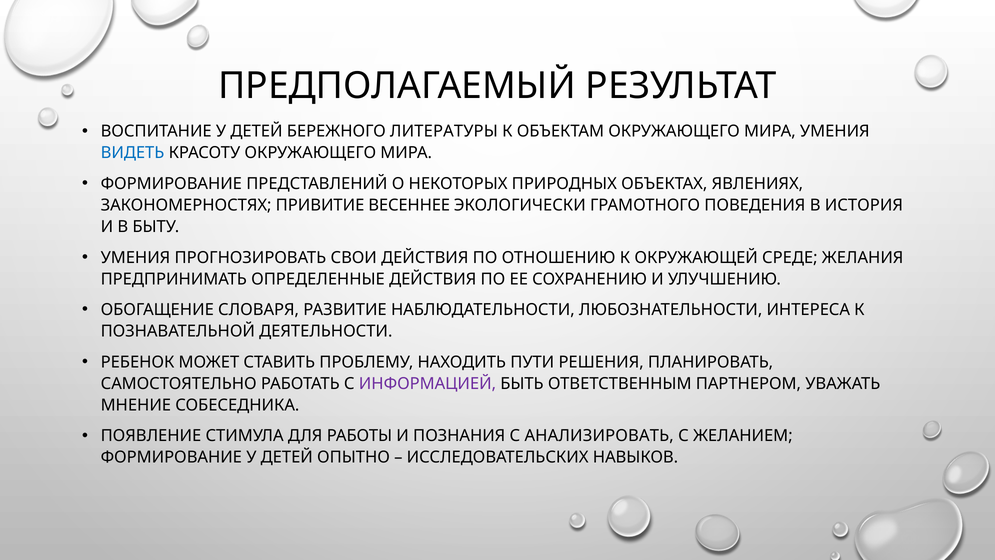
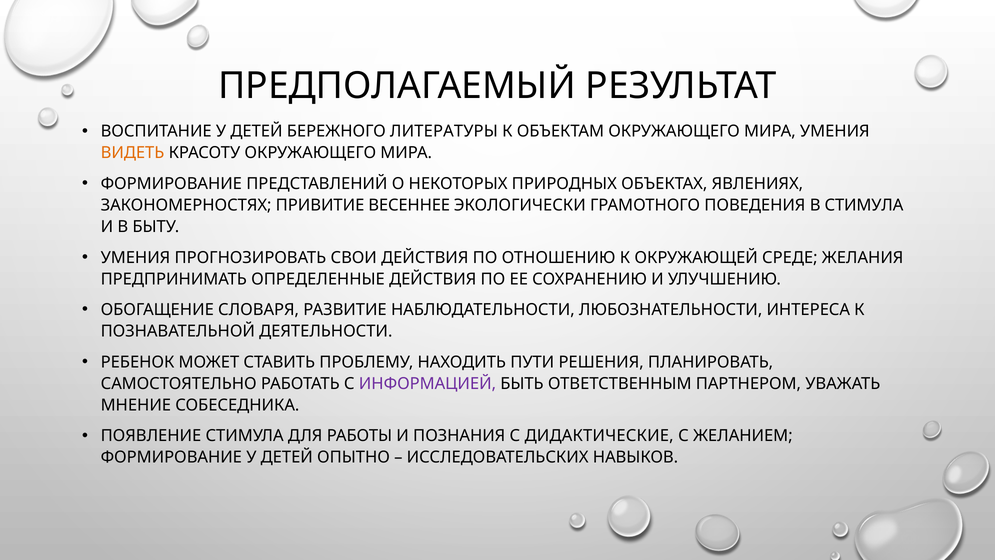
ВИДЕТЬ colour: blue -> orange (133, 153)
В ИСТОРИЯ: ИСТОРИЯ -> СТИМУЛА (864, 205)
АНАЛИЗИРОВАТЬ: АНАЛИЗИРОВАТЬ -> ДИДАКТИЧЕСКИЕ (599, 436)
